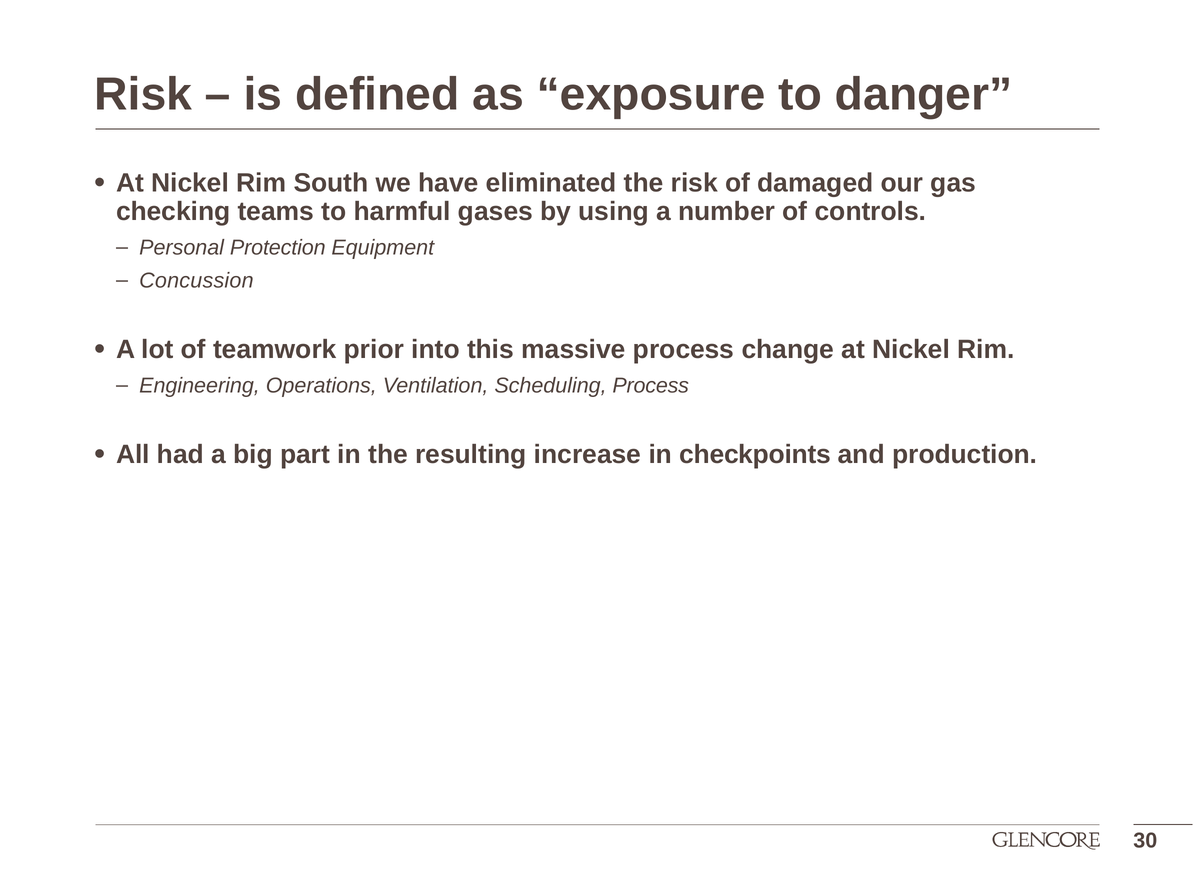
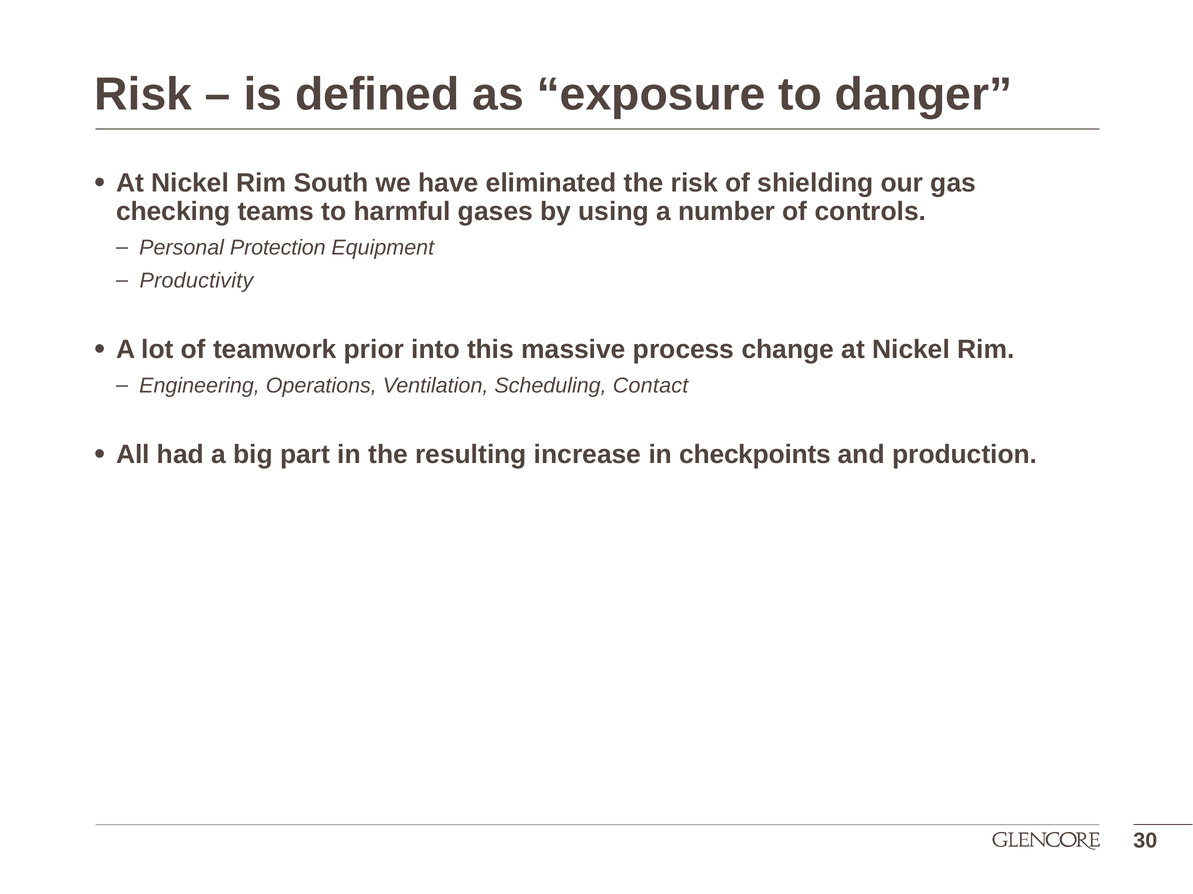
damaged: damaged -> shielding (815, 183)
Concussion: Concussion -> Productivity (196, 281)
Scheduling Process: Process -> Contact (651, 386)
